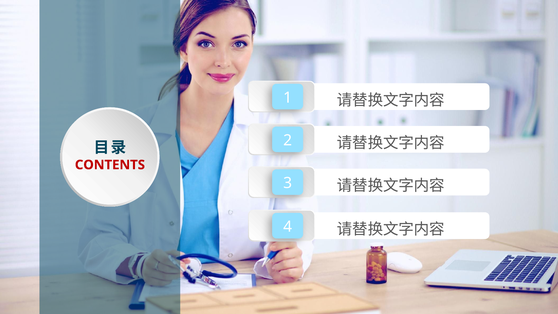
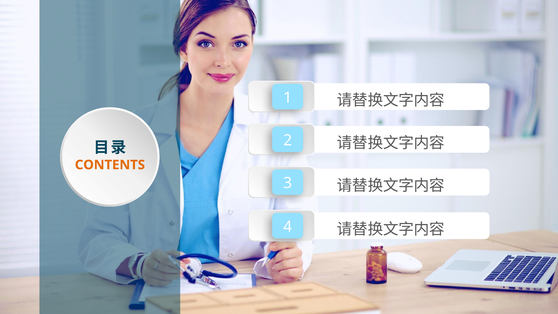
CONTENTS colour: red -> orange (110, 165)
